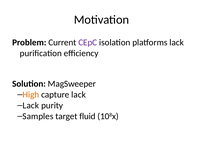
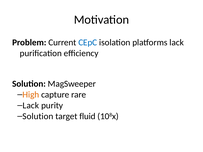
CEpC colour: purple -> blue (88, 43)
capture lack: lack -> rare (79, 95)
Samples: Samples -> Solution (38, 116)
